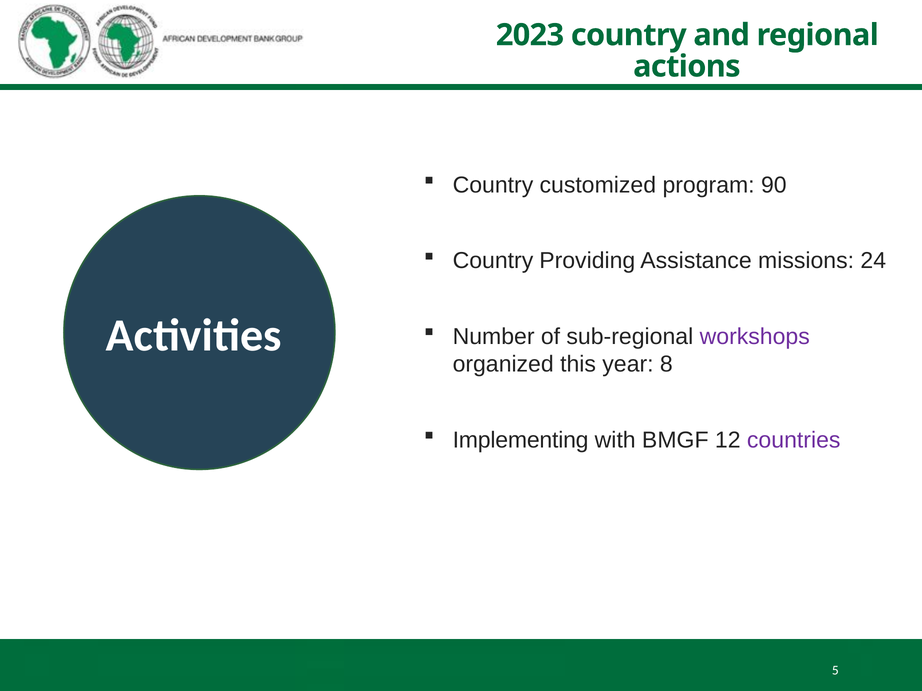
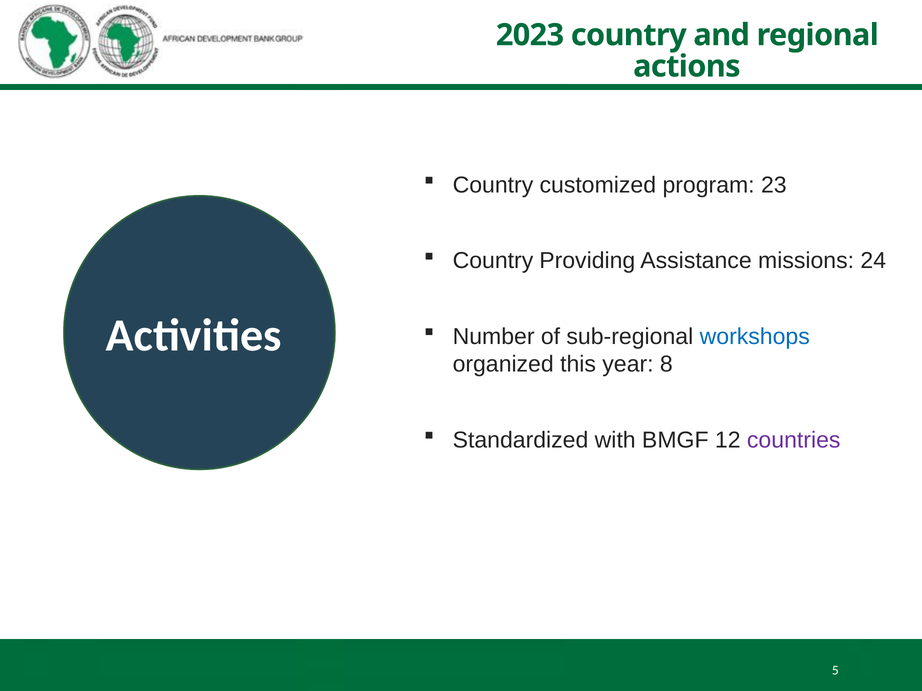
90: 90 -> 23 (774, 185)
workshops colour: purple -> blue (755, 337)
Implementing: Implementing -> Standardized (521, 440)
